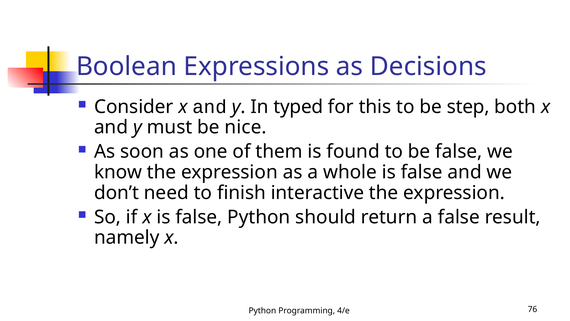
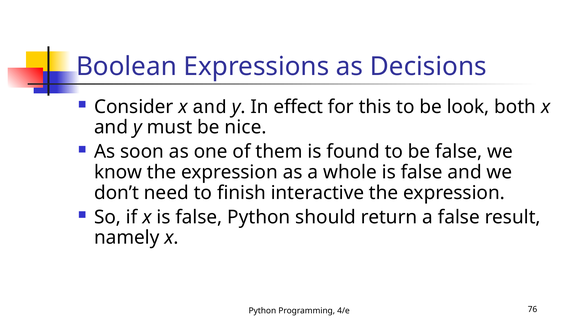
typed: typed -> effect (298, 107)
step: step -> look (468, 107)
